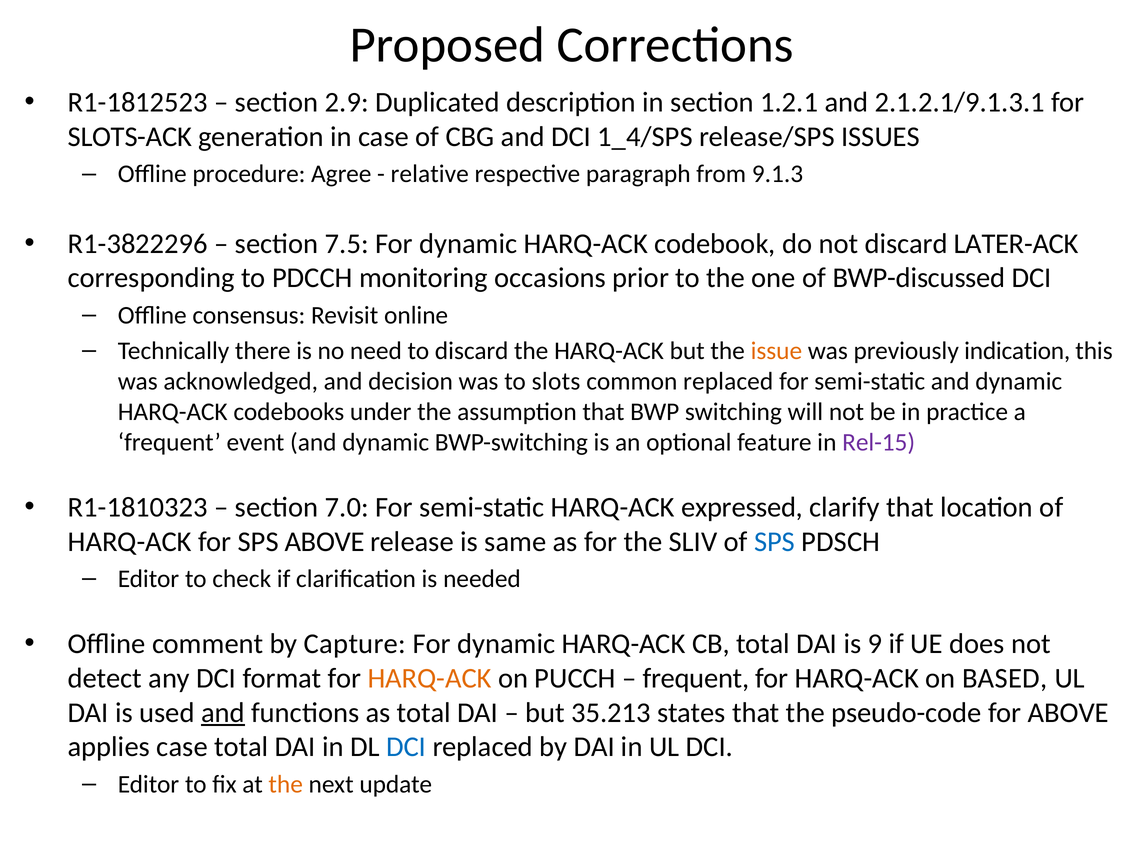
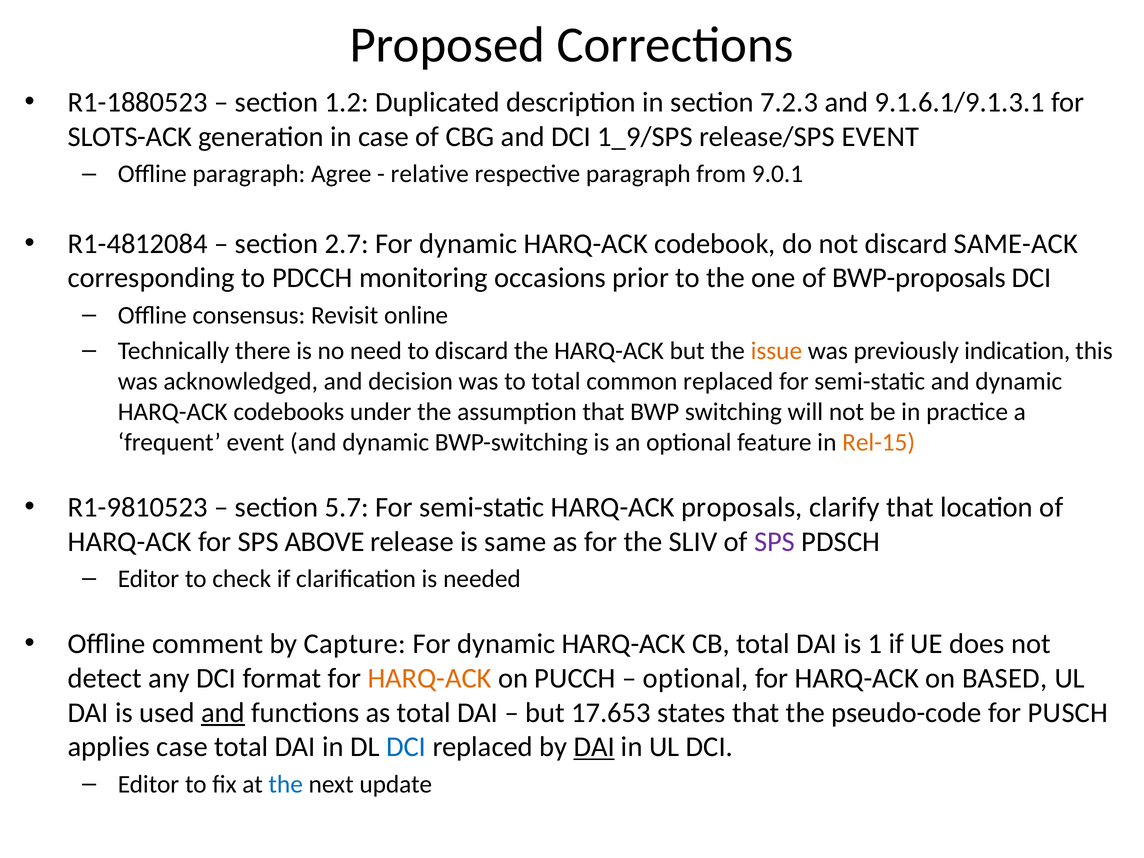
R1-1812523: R1-1812523 -> R1-1880523 (138, 103)
2.9: 2.9 -> 1.2 (347, 103)
1.2.1: 1.2.1 -> 7.2.3 (789, 103)
2.1.2.1/9.1.3.1: 2.1.2.1/9.1.3.1 -> 9.1.6.1/9.1.3.1 (960, 103)
1_4/SPS: 1_4/SPS -> 1_9/SPS (645, 137)
release/SPS ISSUES: ISSUES -> EVENT (880, 137)
Offline procedure: procedure -> paragraph (249, 174)
9.1.3: 9.1.3 -> 9.0.1 (778, 174)
R1-3822296: R1-3822296 -> R1-4812084 (138, 244)
7.5: 7.5 -> 2.7 (347, 244)
LATER-ACK: LATER-ACK -> SAME-ACK (1016, 244)
BWP-discussed: BWP-discussed -> BWP-proposals (919, 278)
to slots: slots -> total (556, 381)
Rel-15 colour: purple -> orange (879, 442)
R1-1810323: R1-1810323 -> R1-9810523 (138, 507)
7.0: 7.0 -> 5.7 (347, 507)
expressed: expressed -> proposals (742, 507)
SPS colour: blue -> purple (775, 542)
9: 9 -> 1 (875, 644)
frequent: frequent -> optional (696, 678)
35.213: 35.213 -> 17.653 (611, 713)
for ABOVE: ABOVE -> PUSCH (1068, 713)
DAI underline: none -> present (594, 747)
the colour: orange -> blue (286, 784)
